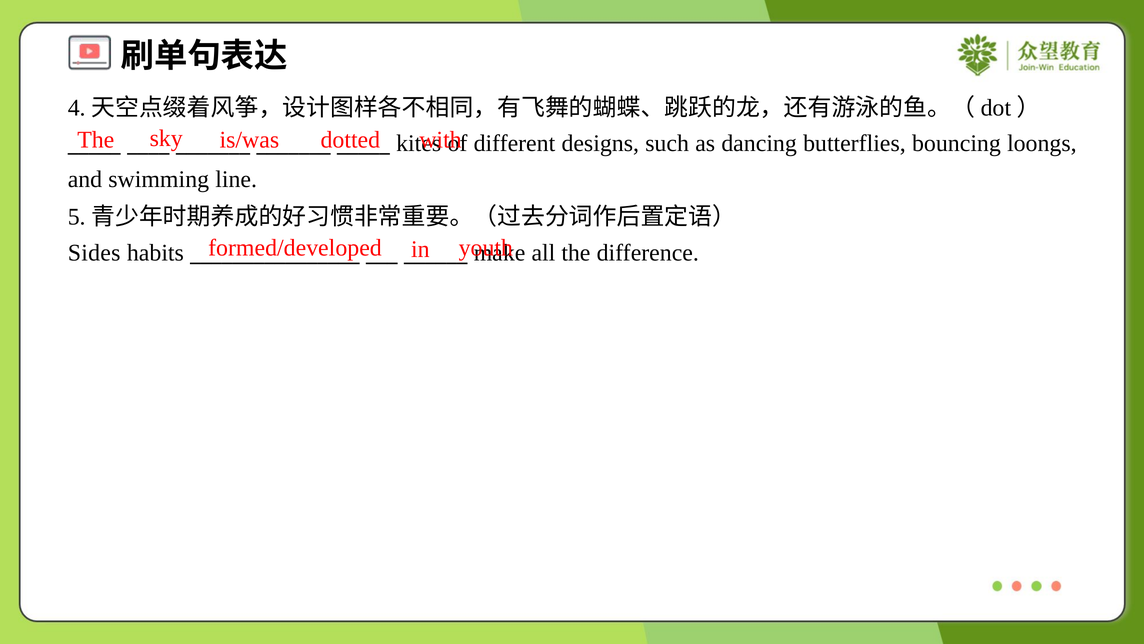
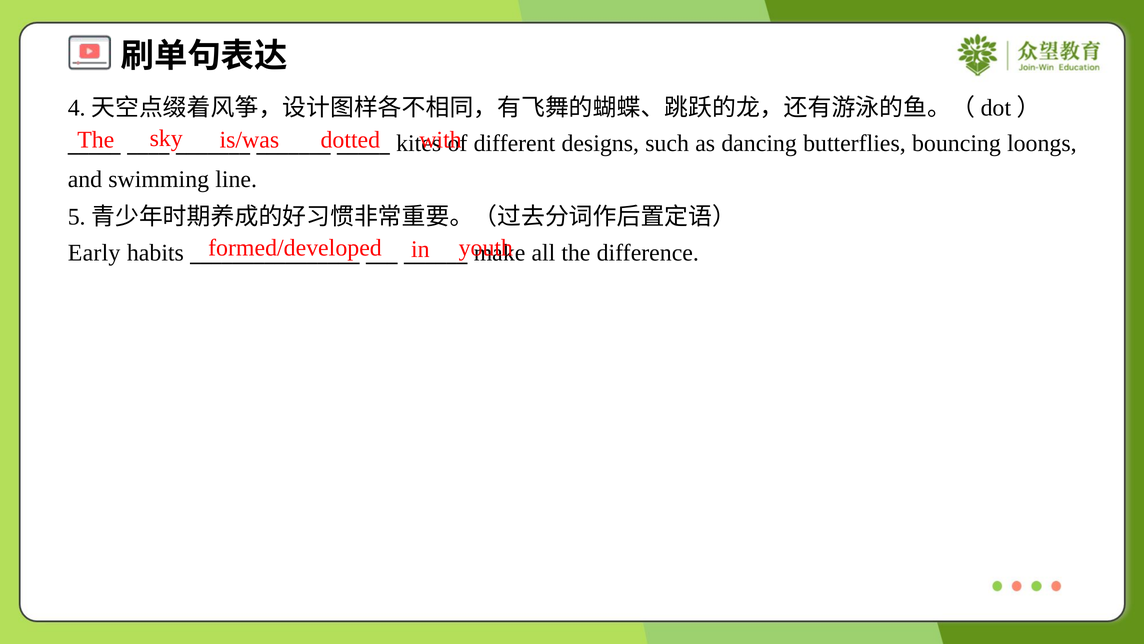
Sides: Sides -> Early (94, 253)
